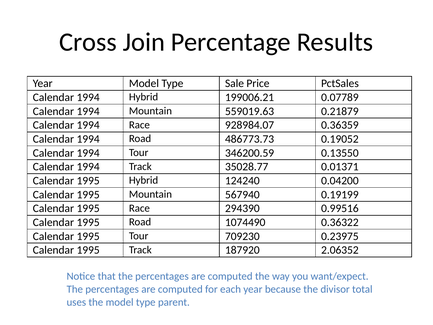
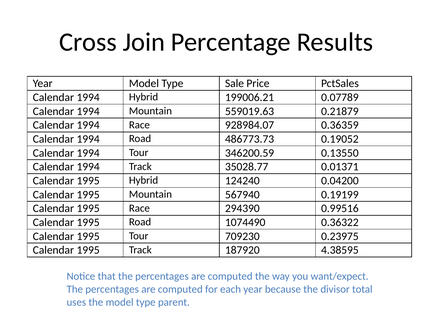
2.06352: 2.06352 -> 4.38595 (340, 250)
